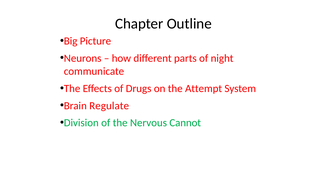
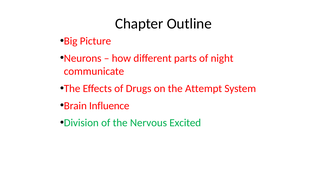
Regulate: Regulate -> Influence (109, 106)
Cannot: Cannot -> Excited (185, 123)
